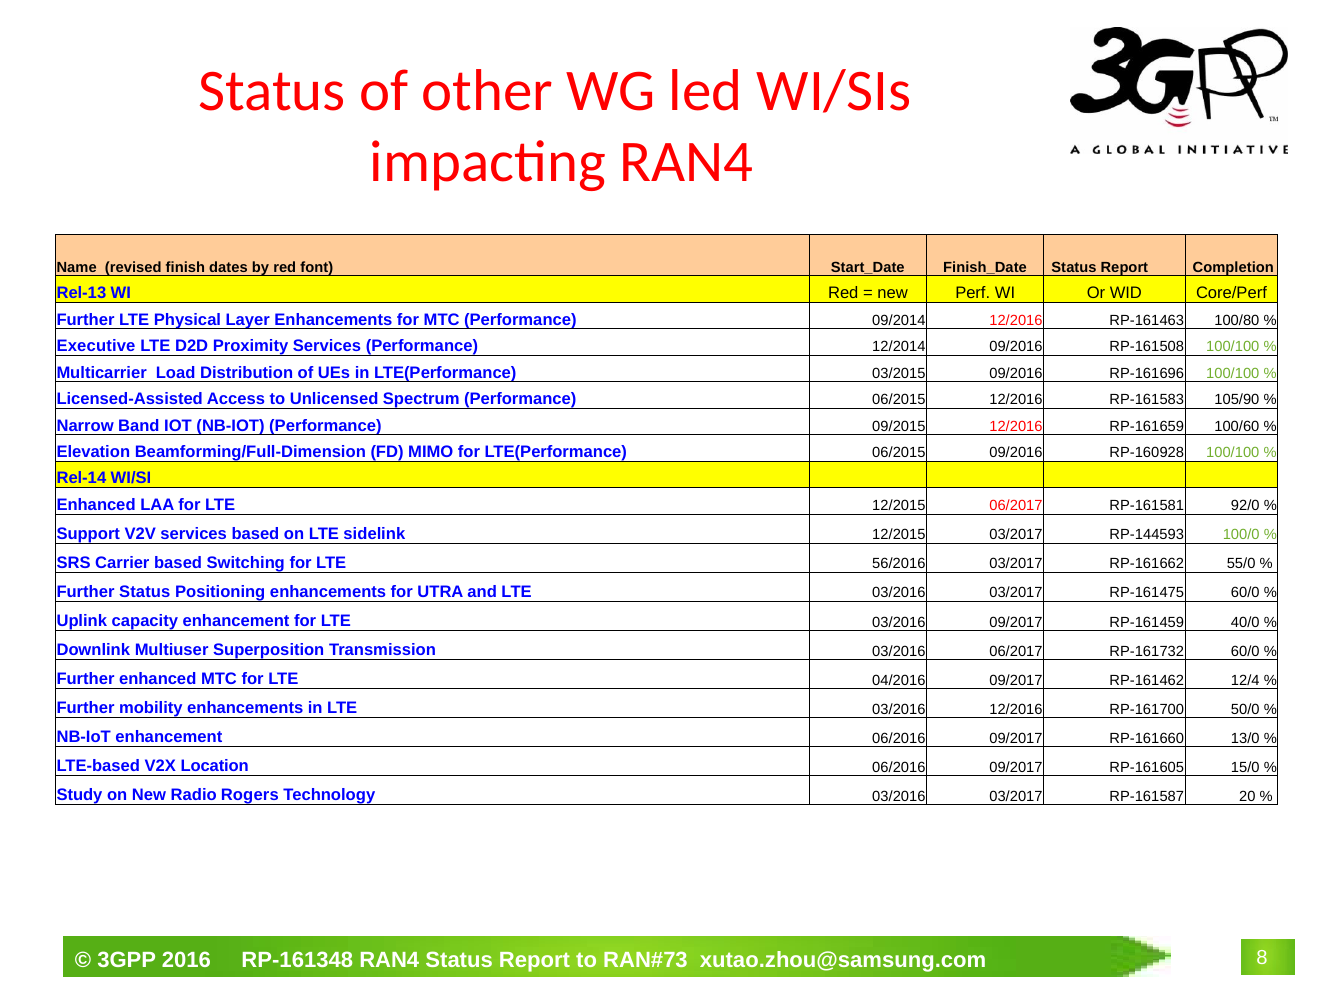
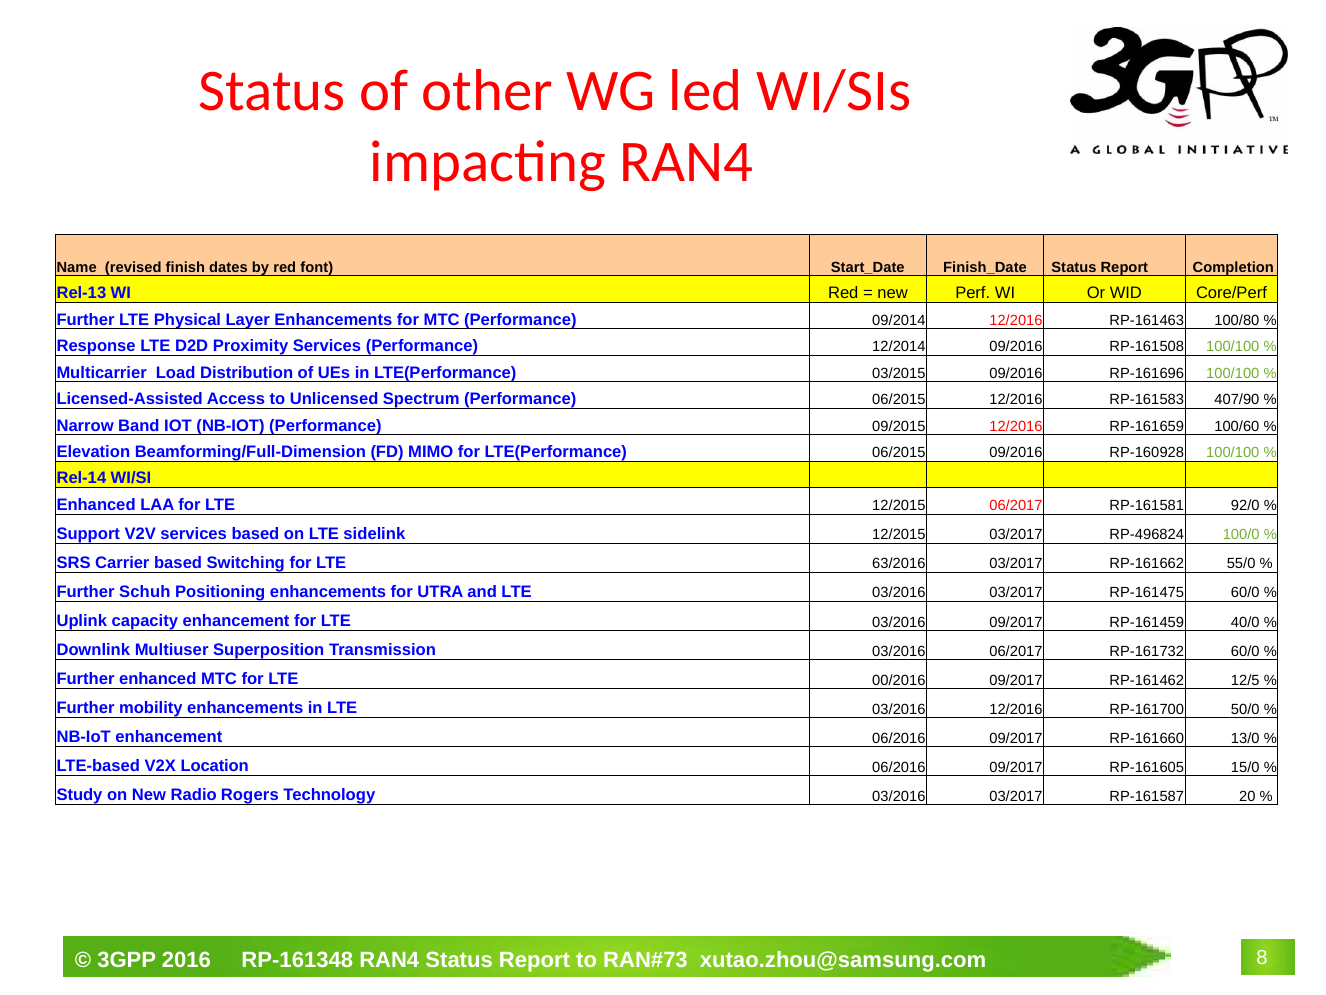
Executive: Executive -> Response (96, 346)
105/90: 105/90 -> 407/90 (1237, 400)
RP-144593: RP-144593 -> RP-496824 (1147, 535)
56/2016: 56/2016 -> 63/2016 (899, 564)
Further Status: Status -> Schuh (145, 592)
04/2016: 04/2016 -> 00/2016 (899, 680)
12/4: 12/4 -> 12/5 (1245, 680)
